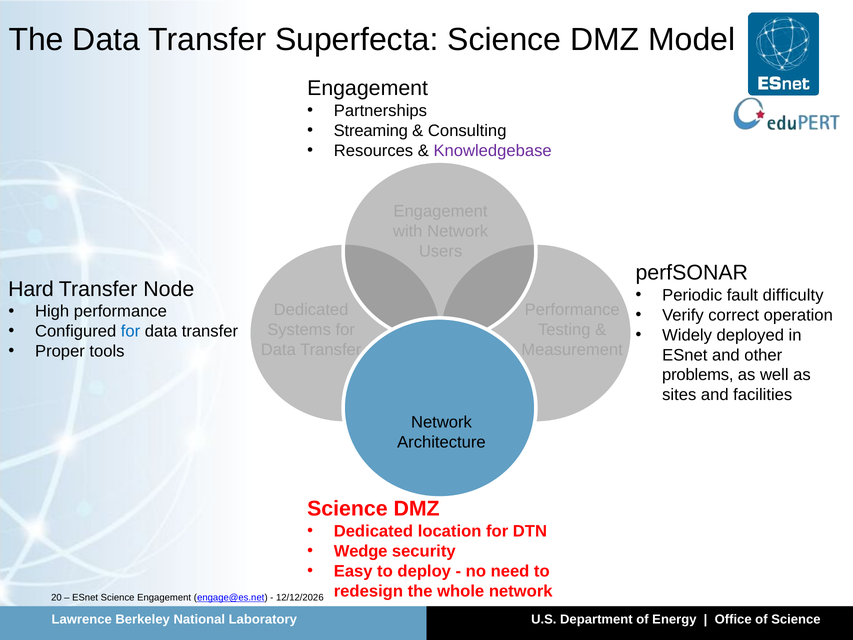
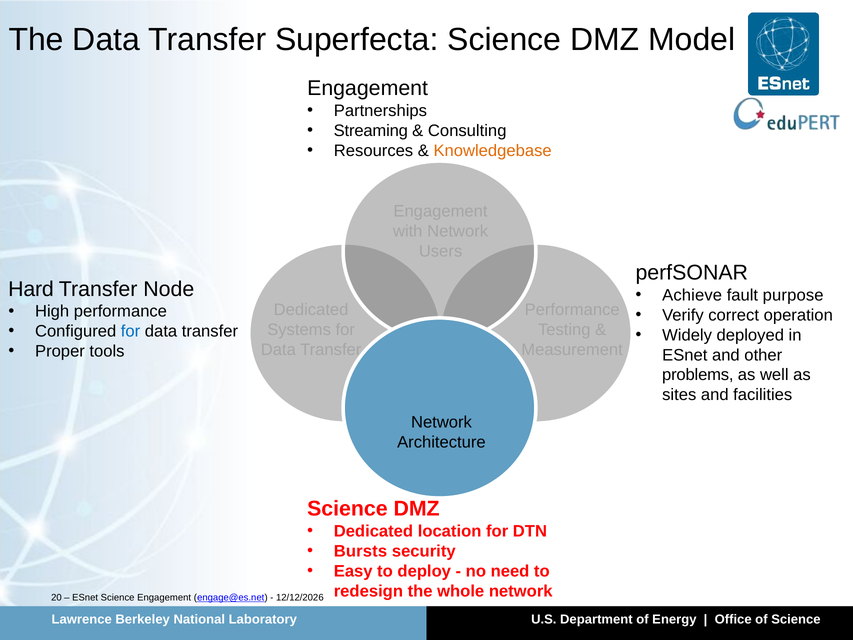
Knowledgebase colour: purple -> orange (493, 151)
Periodic: Periodic -> Achieve (692, 295)
difficulty: difficulty -> purpose (793, 295)
Wedge: Wedge -> Bursts (360, 551)
